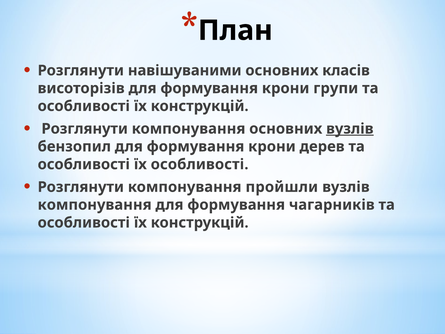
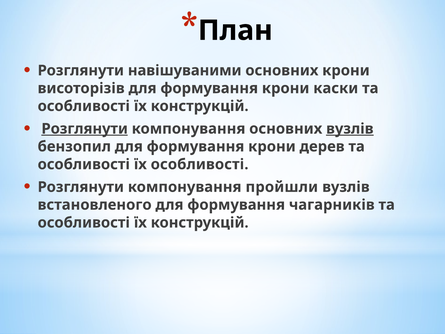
основних класів: класів -> крони (346, 70)
групи: групи -> каски (336, 88)
Розглянути underline: none -> present (85, 129)
компонування: компонування -> встановленого (95, 205)
